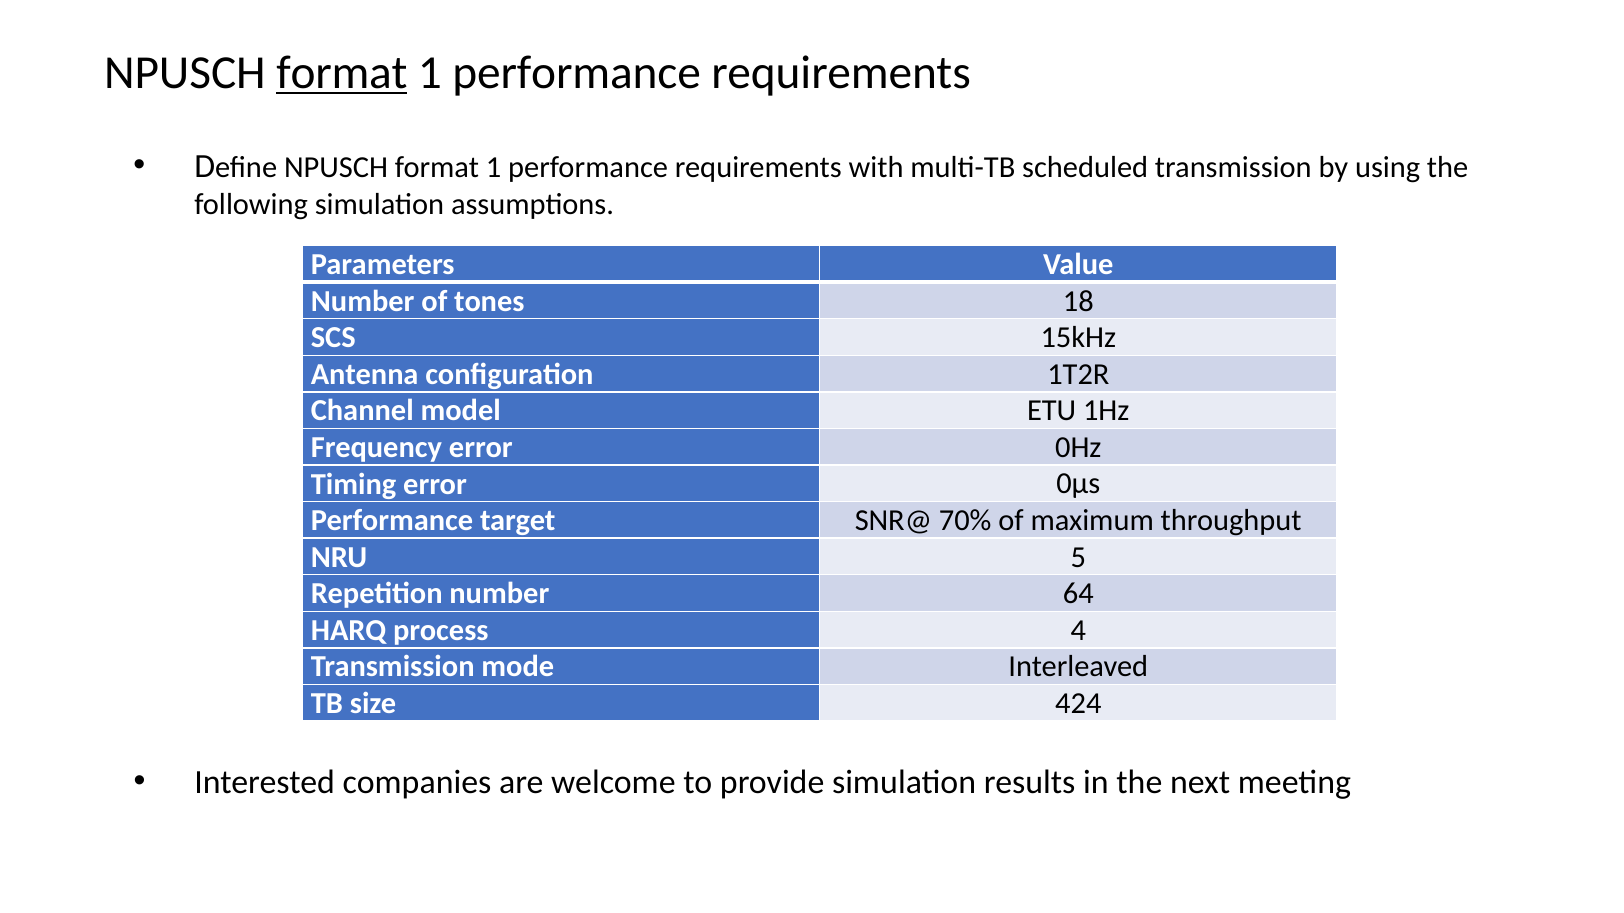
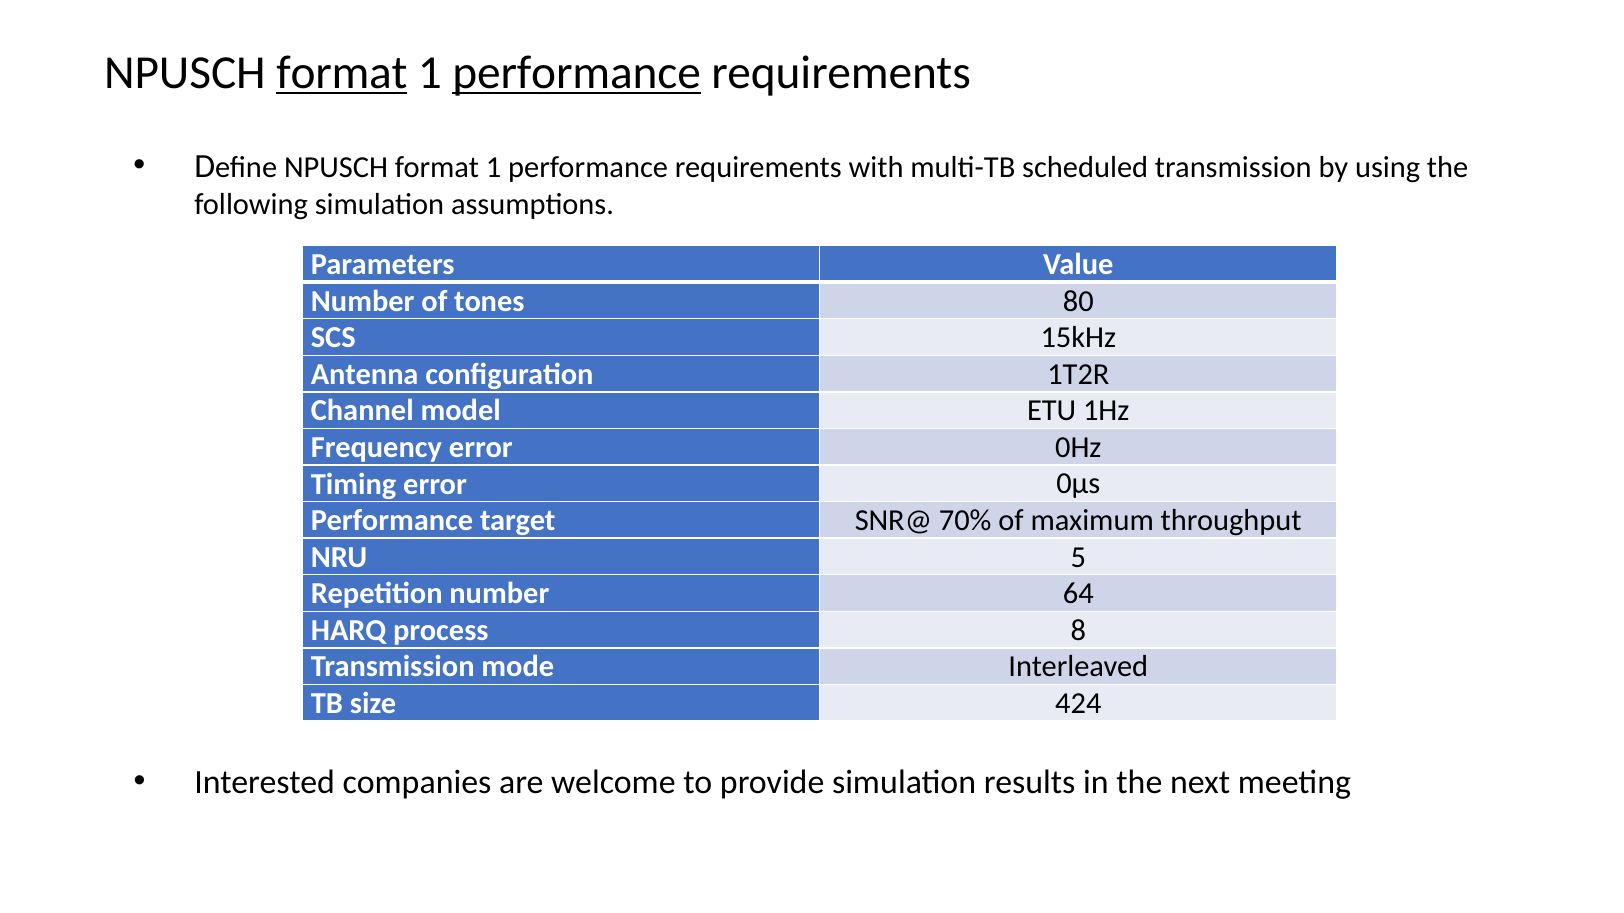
performance underline: none -> present (577, 73)
18: 18 -> 80 (1078, 301)
4: 4 -> 8 (1078, 631)
